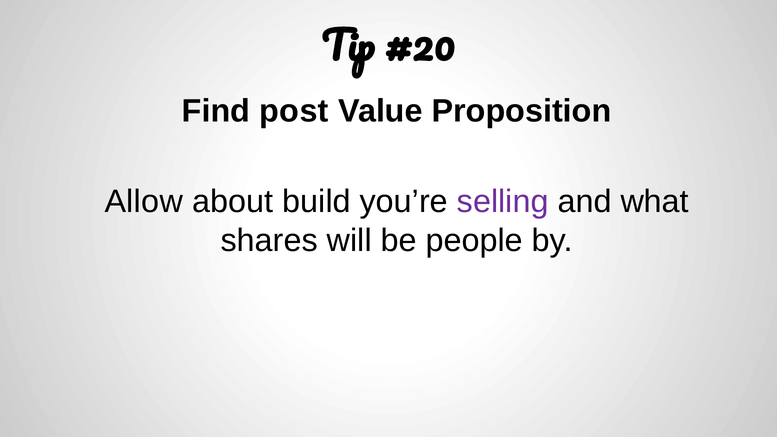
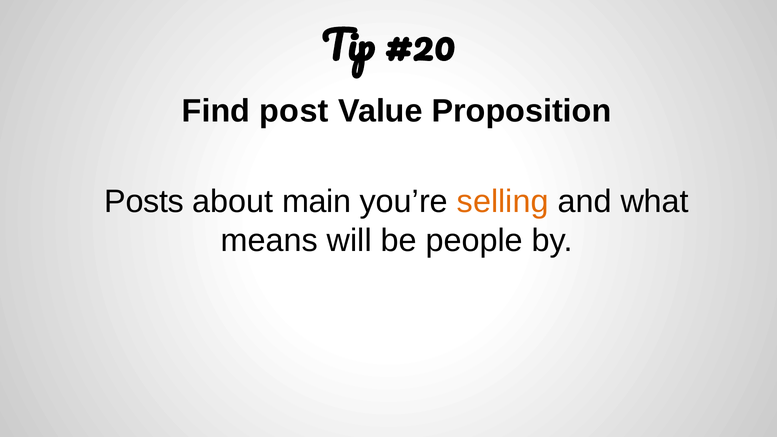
Allow: Allow -> Posts (144, 202)
build: build -> main (317, 202)
selling colour: purple -> orange (503, 202)
shares: shares -> means (269, 241)
